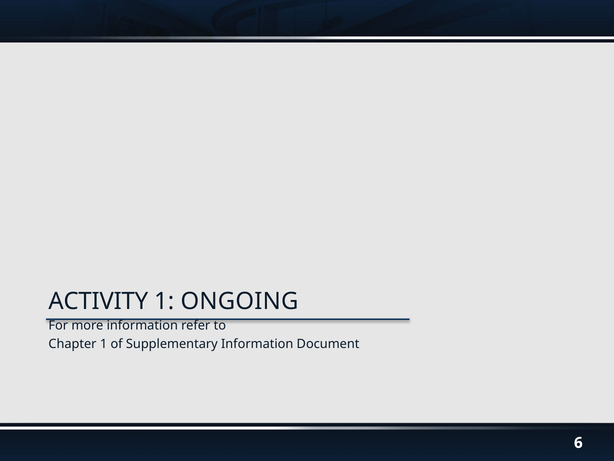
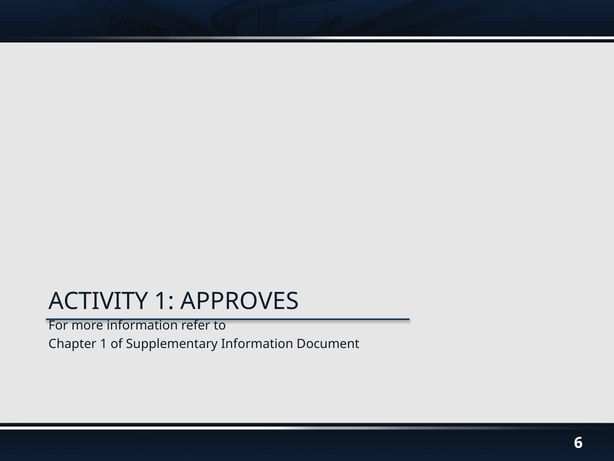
ONGOING: ONGOING -> APPROVES (240, 301)
